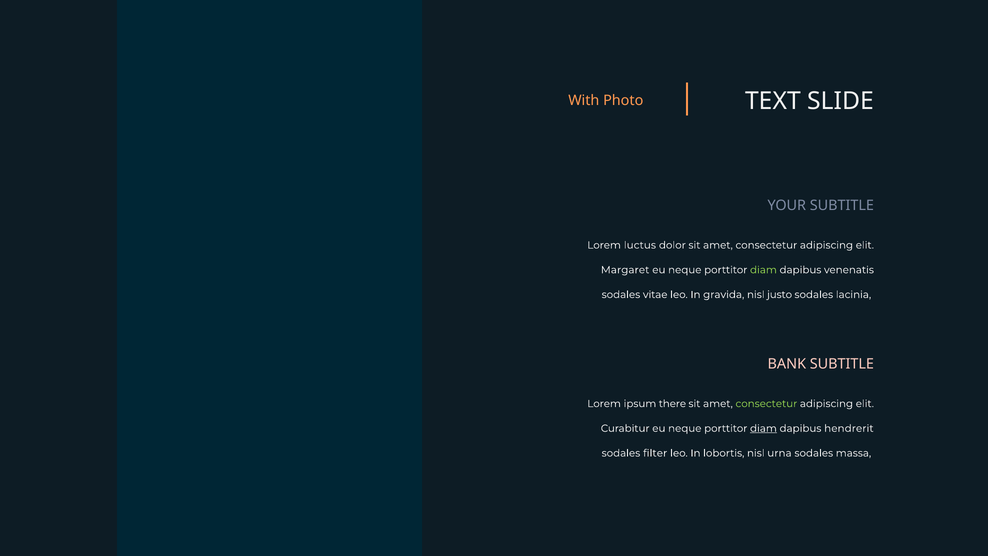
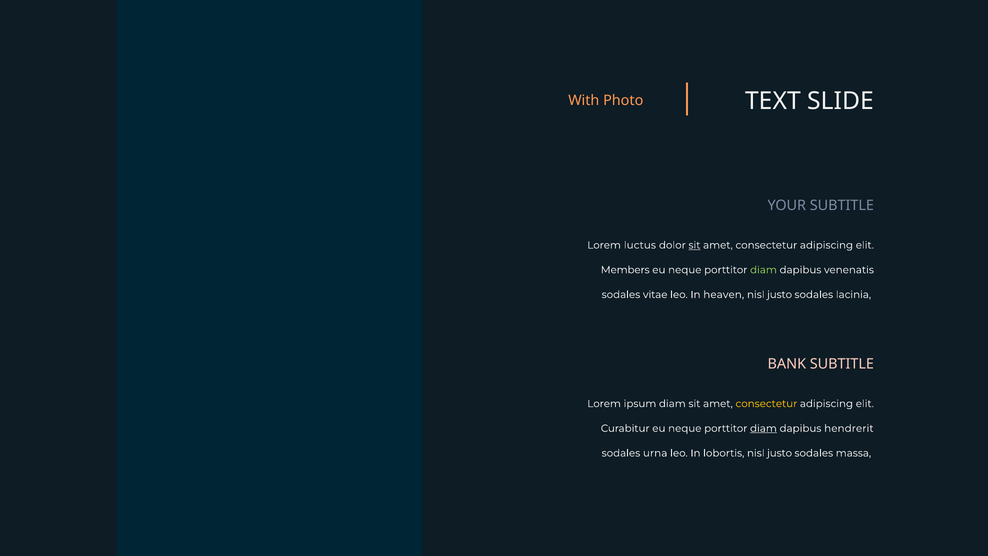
sit underline: none -> present (694, 245)
Margaret: Margaret -> Members (625, 270)
gravida: gravida -> heaven (724, 294)
ipsum there: there -> diam (672, 404)
consectetur colour: light green -> yellow (766, 404)
filter: filter -> urna (655, 453)
lobortis nisl urna: urna -> justo (780, 453)
